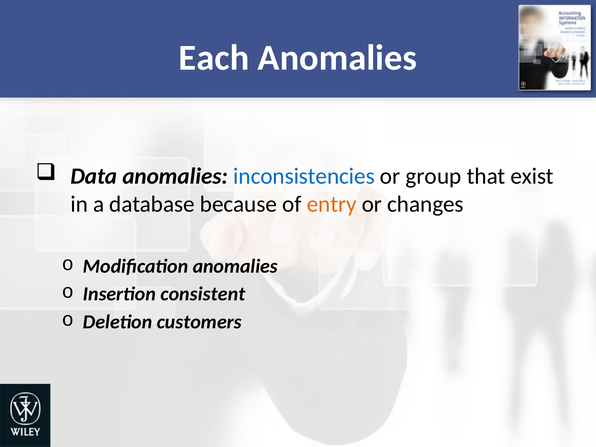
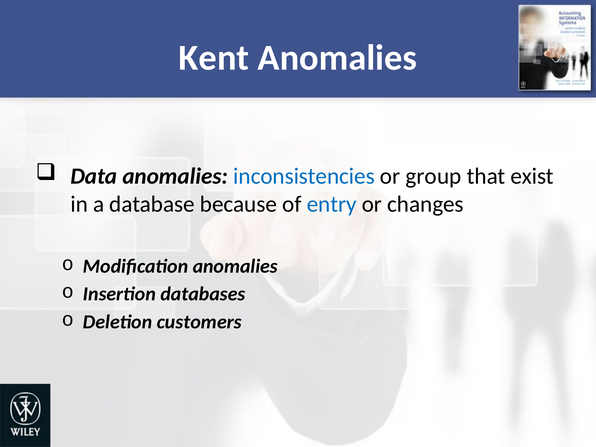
Each: Each -> Kent (214, 58)
entry colour: orange -> blue (332, 204)
consistent: consistent -> databases (203, 294)
